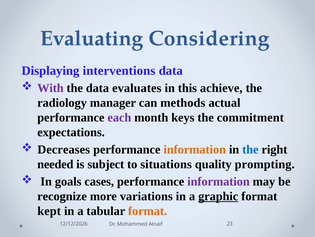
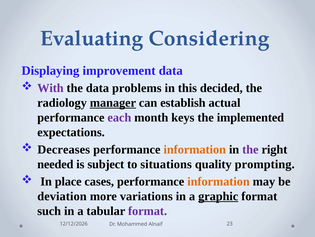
interventions: interventions -> improvement (119, 70)
evaluates: evaluates -> problems (137, 88)
achieve: achieve -> decided (221, 88)
manager underline: none -> present (113, 103)
methods: methods -> establish (183, 103)
commitment: commitment -> implemented (250, 117)
the colour: blue -> purple (250, 149)
goals: goals -> place (68, 181)
information colour: purple -> orange (218, 181)
recognize: recognize -> deviation (62, 196)
kept: kept -> such (49, 210)
format colour: orange -> purple (148, 210)
